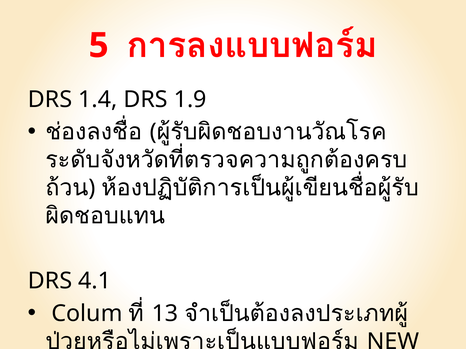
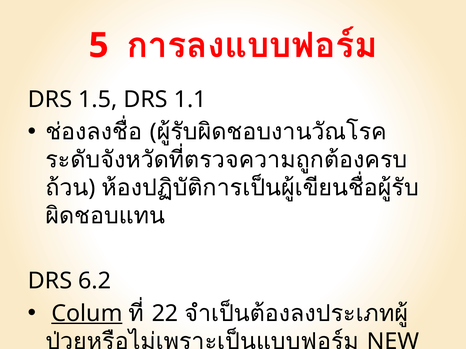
1.4: 1.4 -> 1.5 (98, 99)
1.9: 1.9 -> 1.1 (190, 99)
4.1: 4.1 -> 6.2 (95, 281)
Colum underline: none -> present (87, 314)
13: 13 -> 22 (165, 314)
